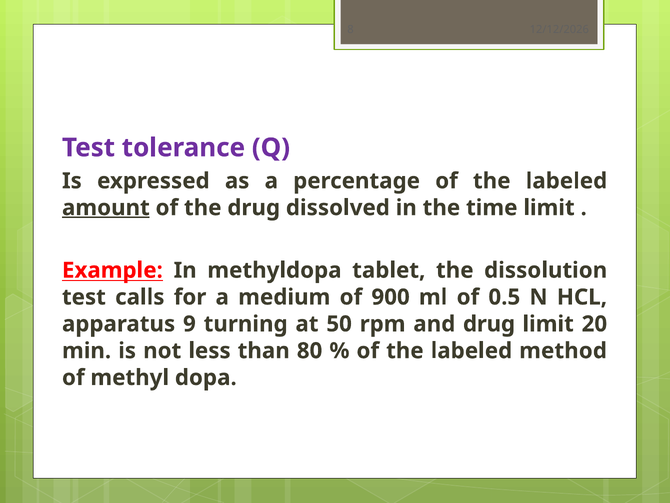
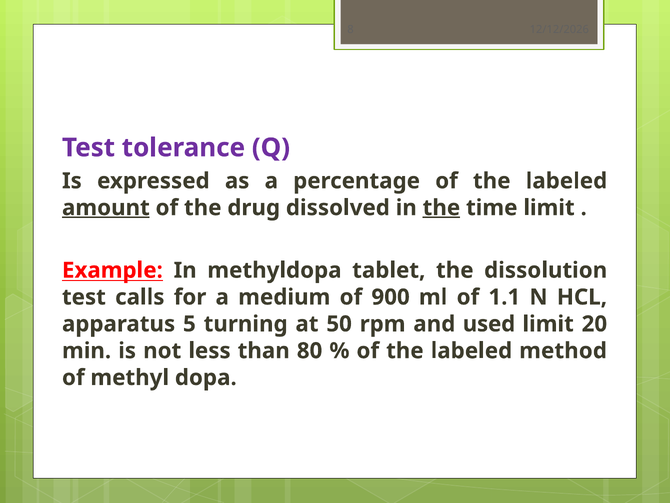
the underline: none -> present (441, 208)
0.5: 0.5 -> 1.1 (504, 297)
9: 9 -> 5 (189, 324)
and drug: drug -> used (489, 324)
